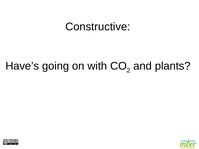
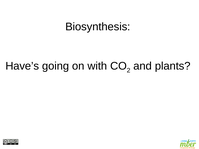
Constructive: Constructive -> Biosynthesis (98, 27)
